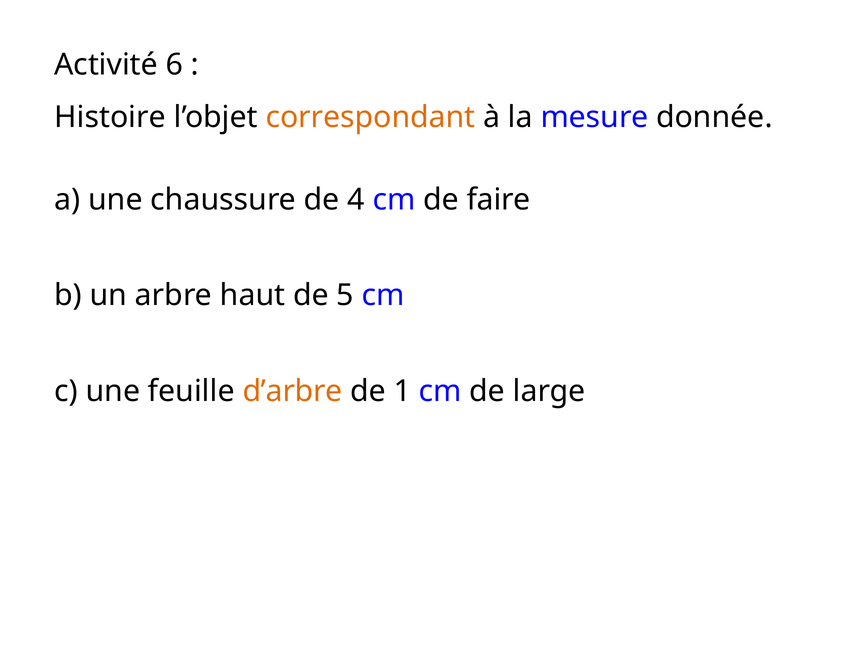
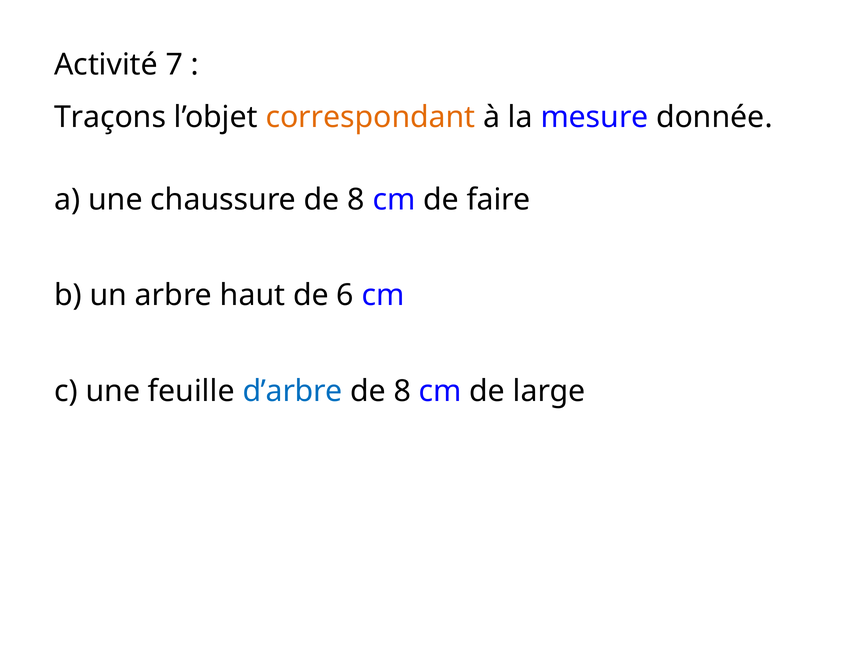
6: 6 -> 7 (174, 65)
Histoire: Histoire -> Traçons (110, 117)
chaussure de 4: 4 -> 8 (356, 200)
5: 5 -> 6 (345, 295)
d’arbre colour: orange -> blue (293, 391)
1: 1 -> 8 (402, 391)
